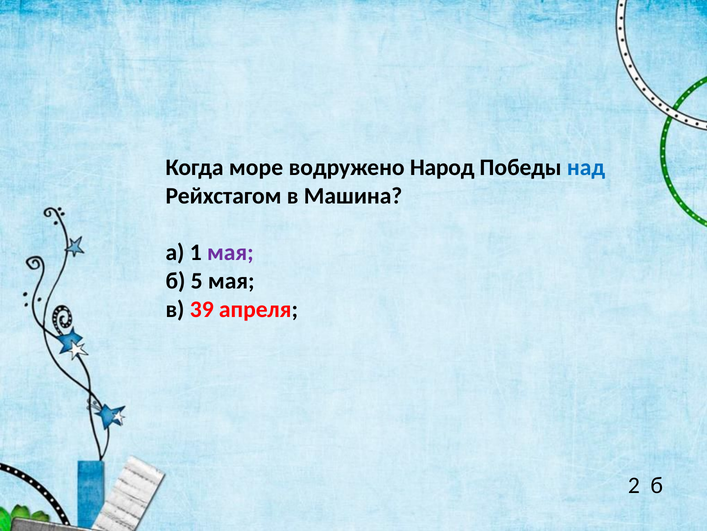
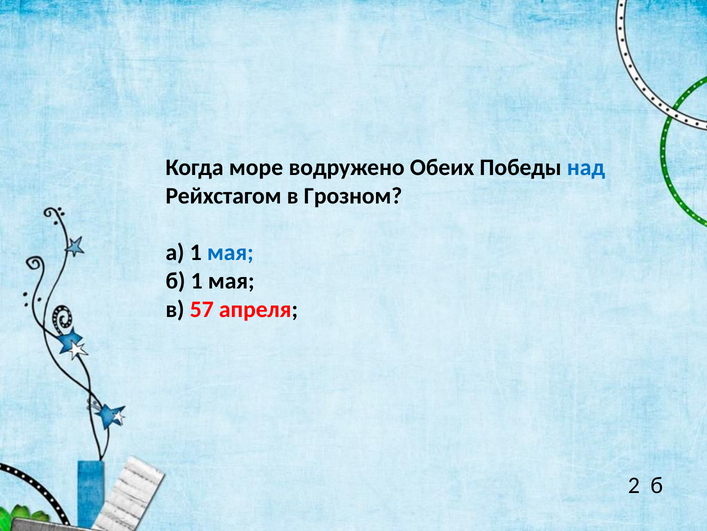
Народ: Народ -> Обеих (442, 167)
Машина: Машина -> Грозном (353, 196)
мая colour: purple -> blue (230, 252)
б 5: 5 -> 1 (197, 281)
39: 39 -> 57 (202, 309)
